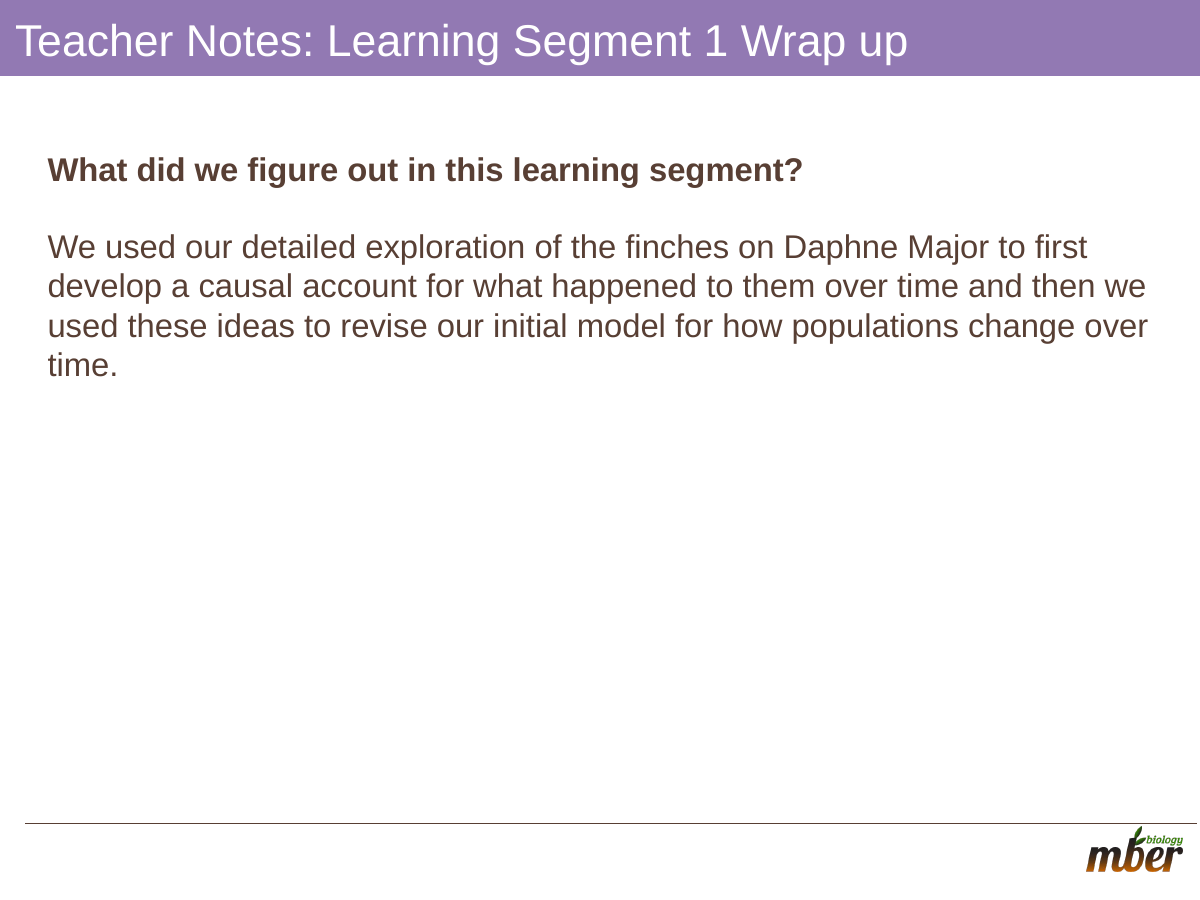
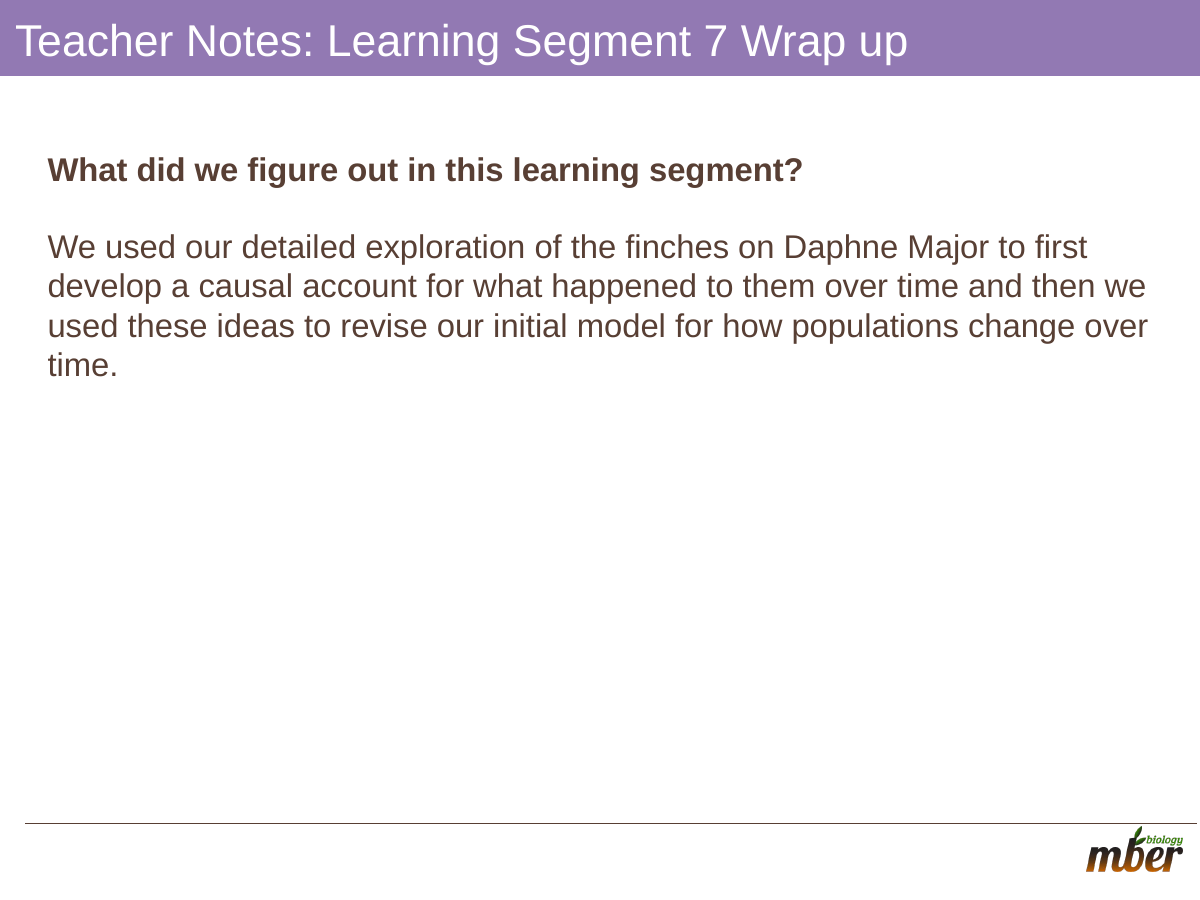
1: 1 -> 7 (716, 42)
